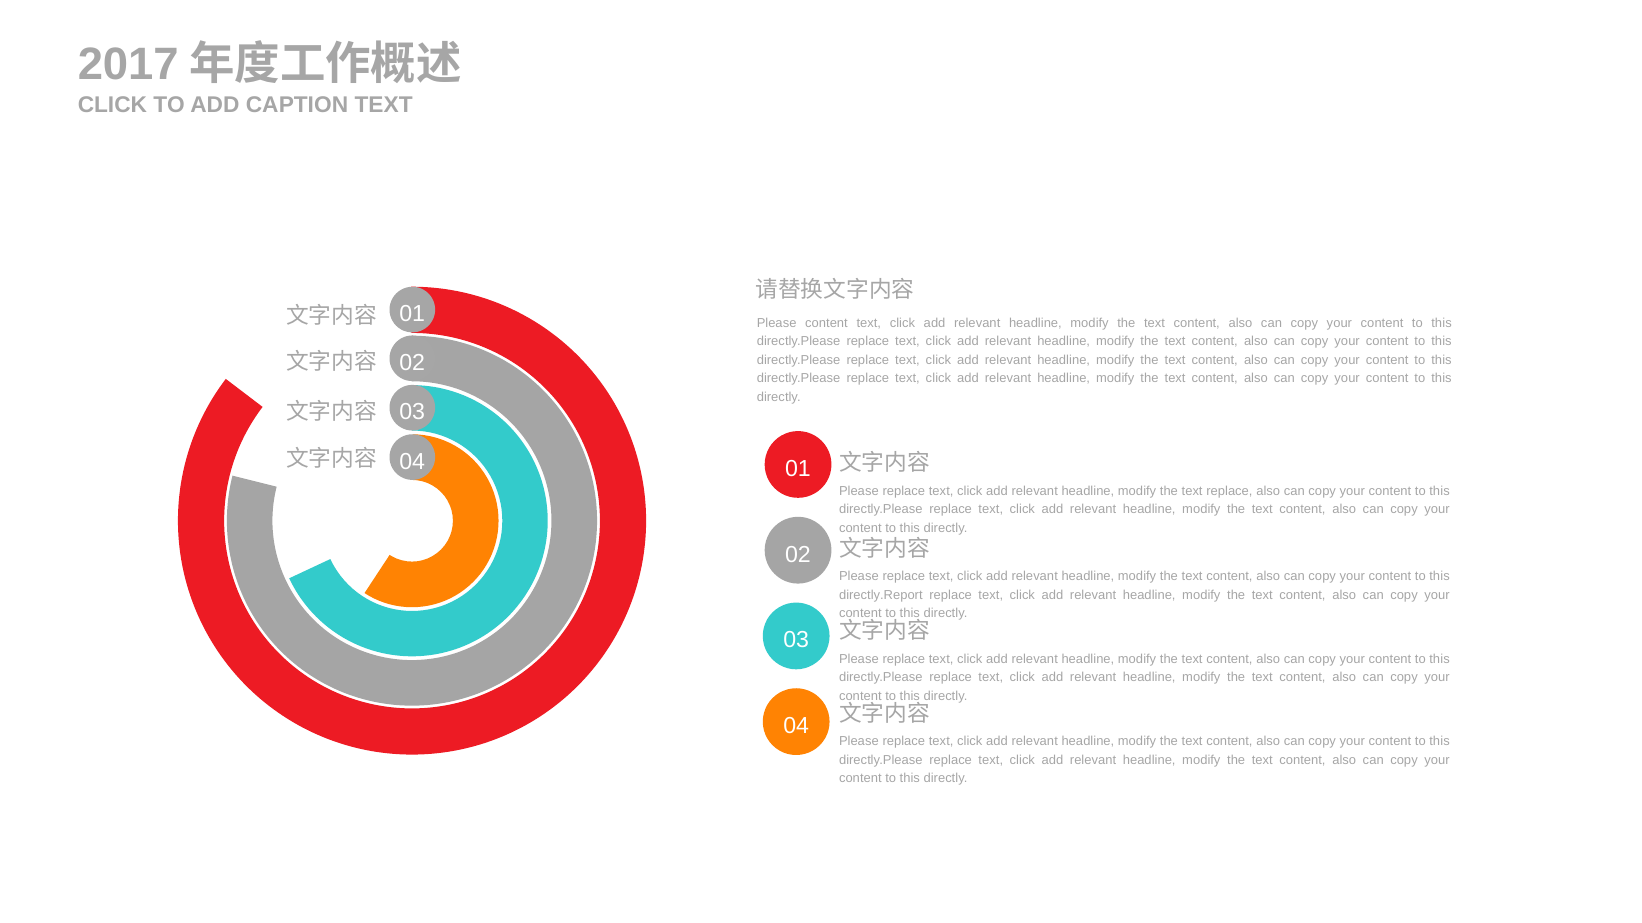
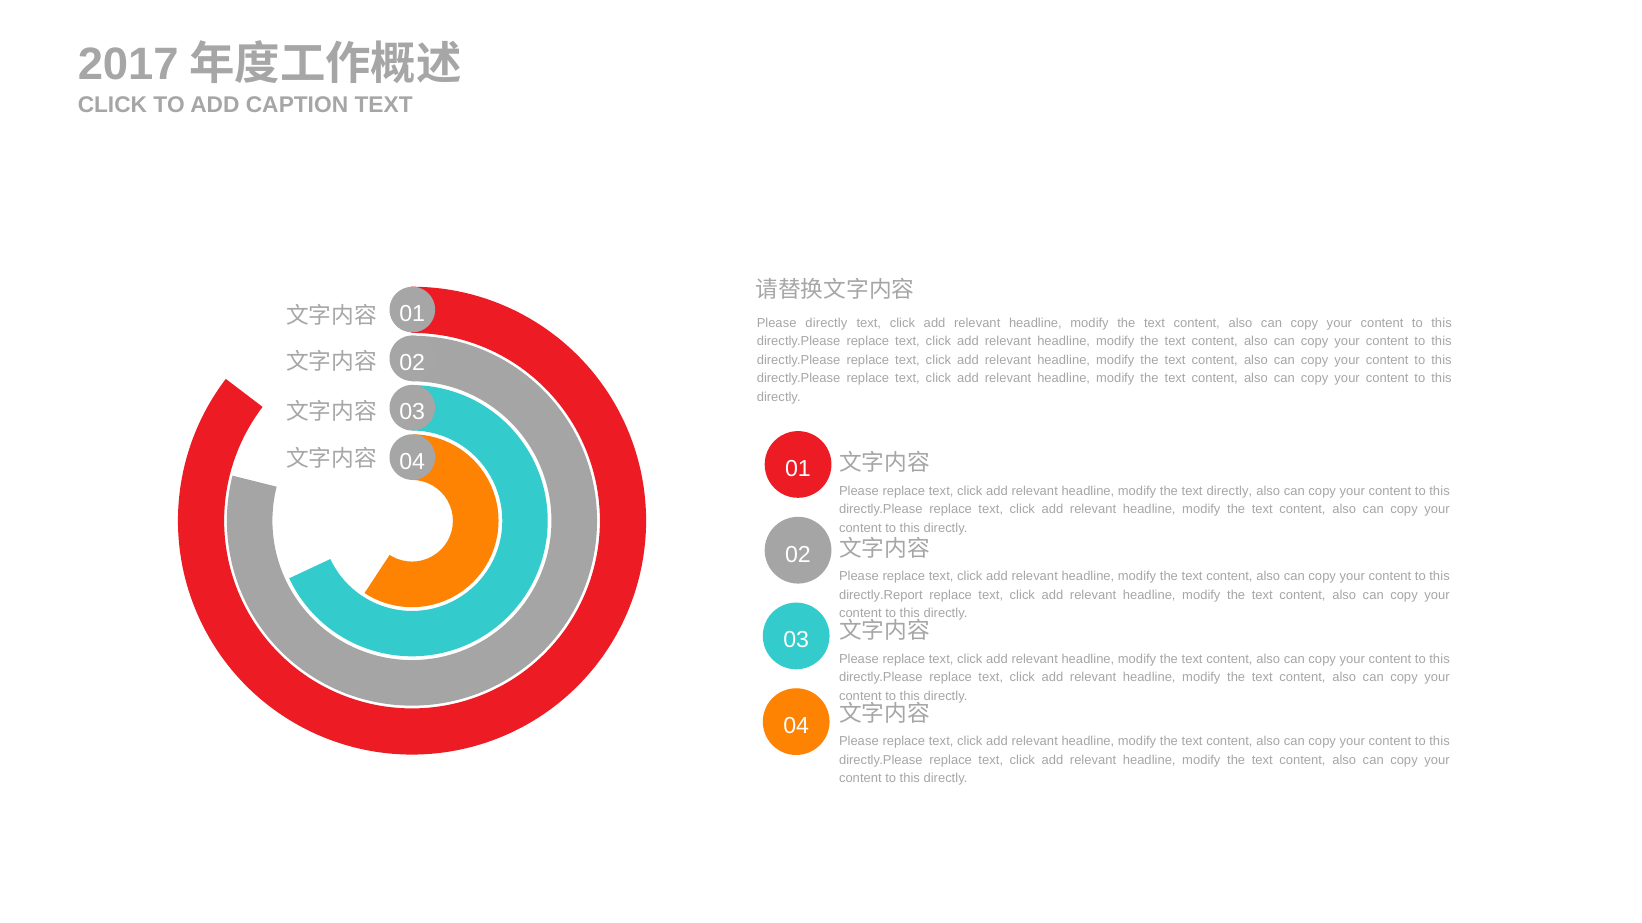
Please content: content -> directly (826, 323)
text replace: replace -> directly (1229, 491)
